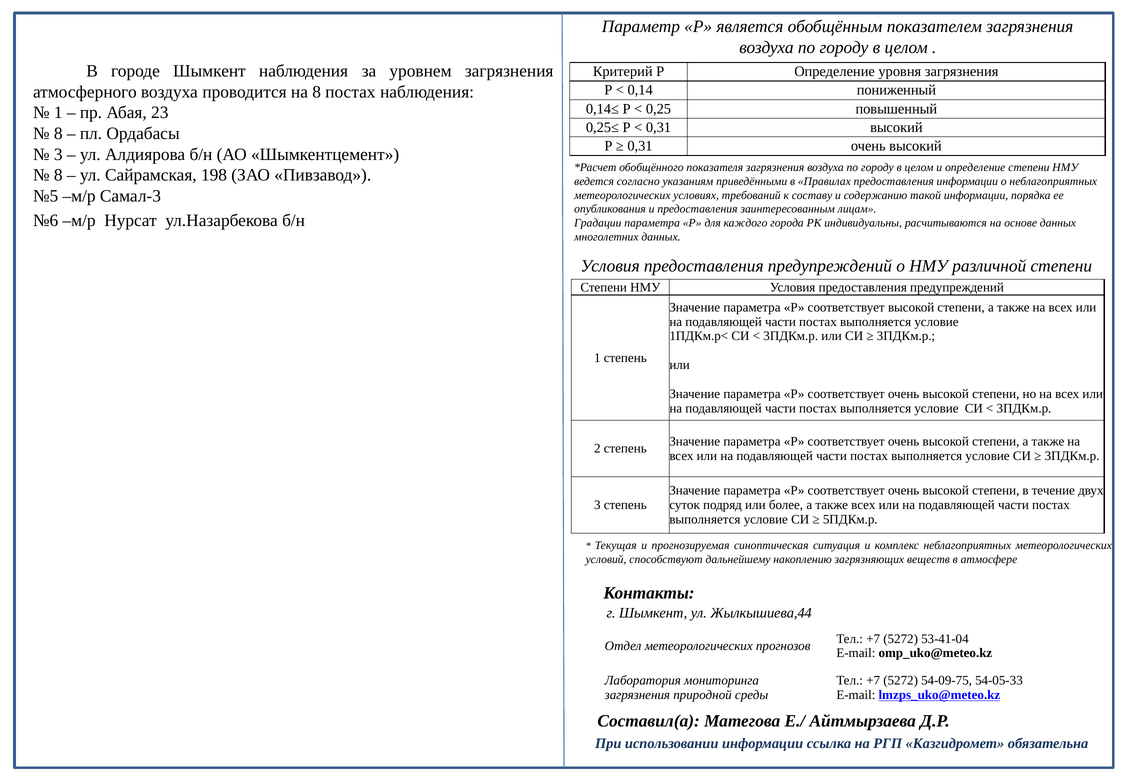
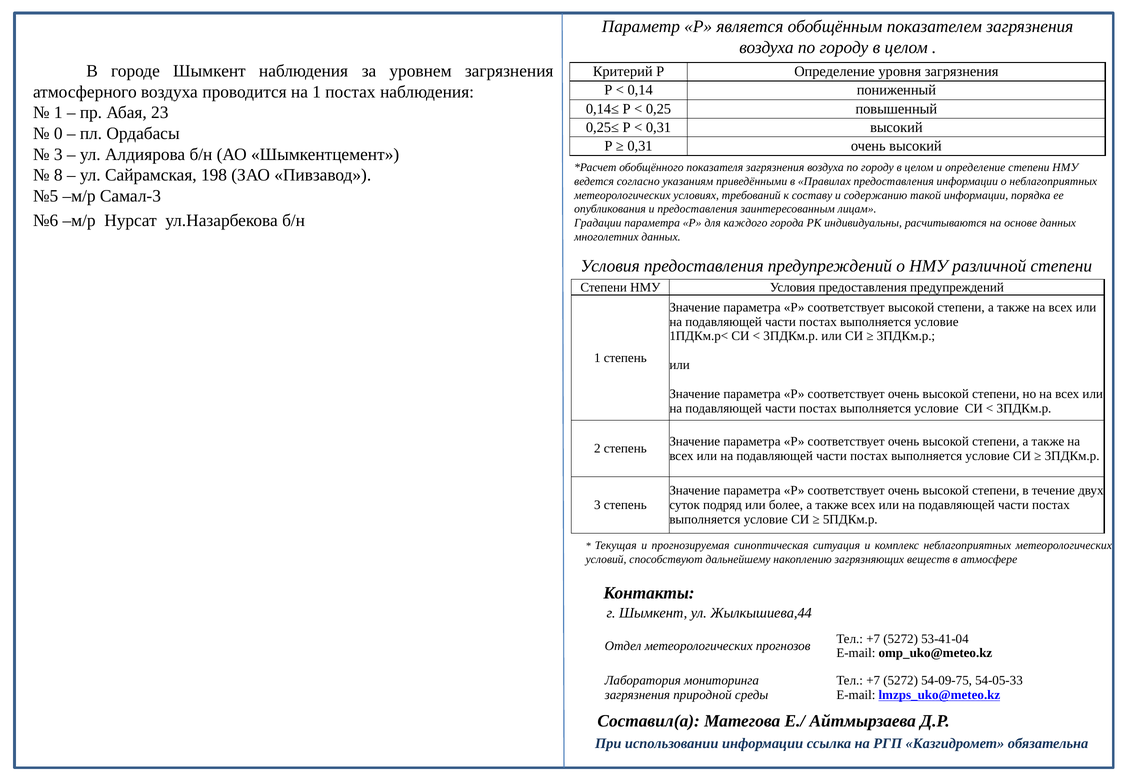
на 8: 8 -> 1 (317, 92)
8: 8 -> 0 (58, 133)
